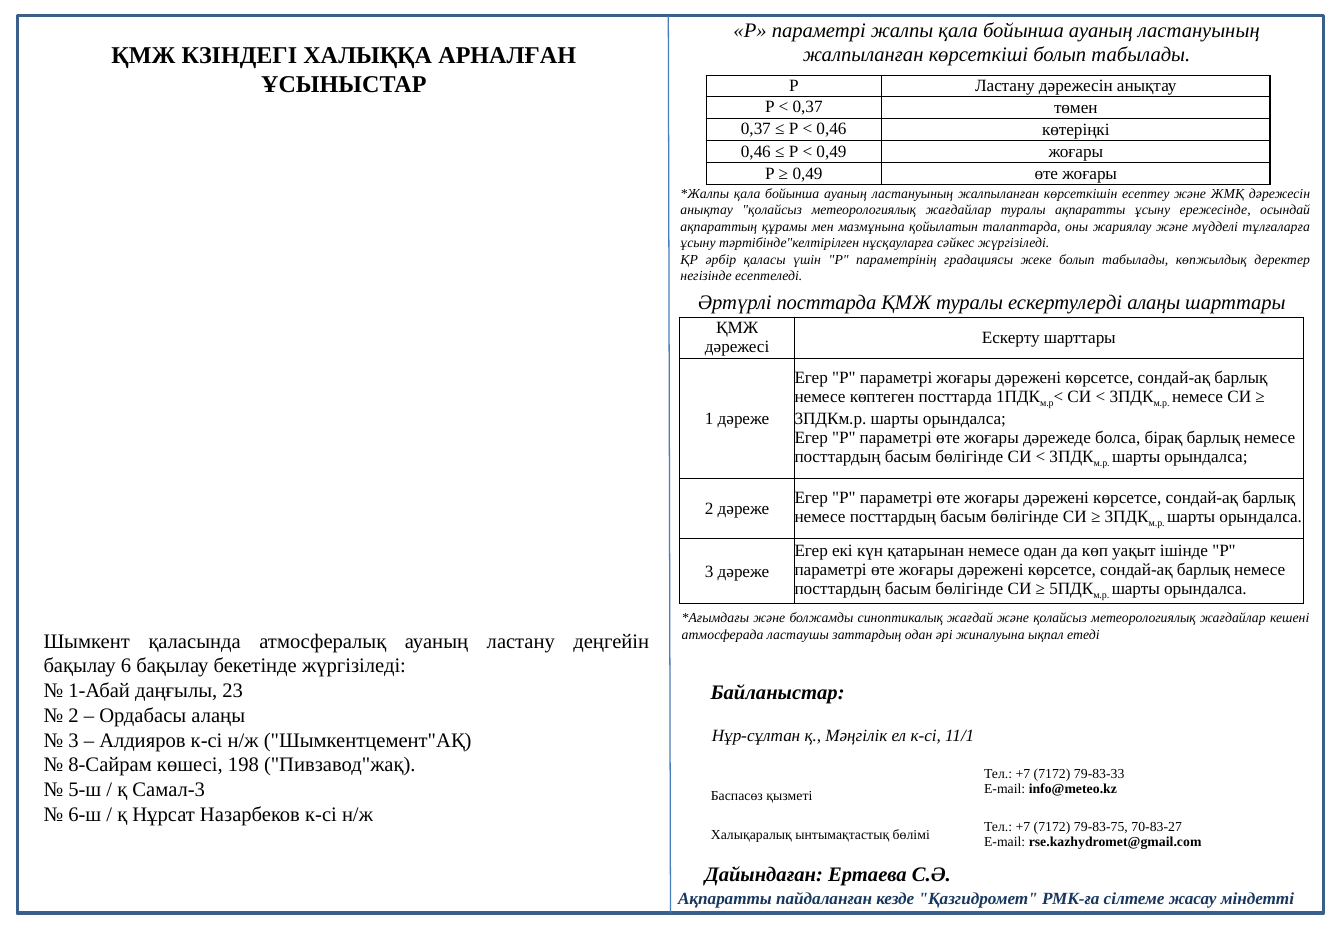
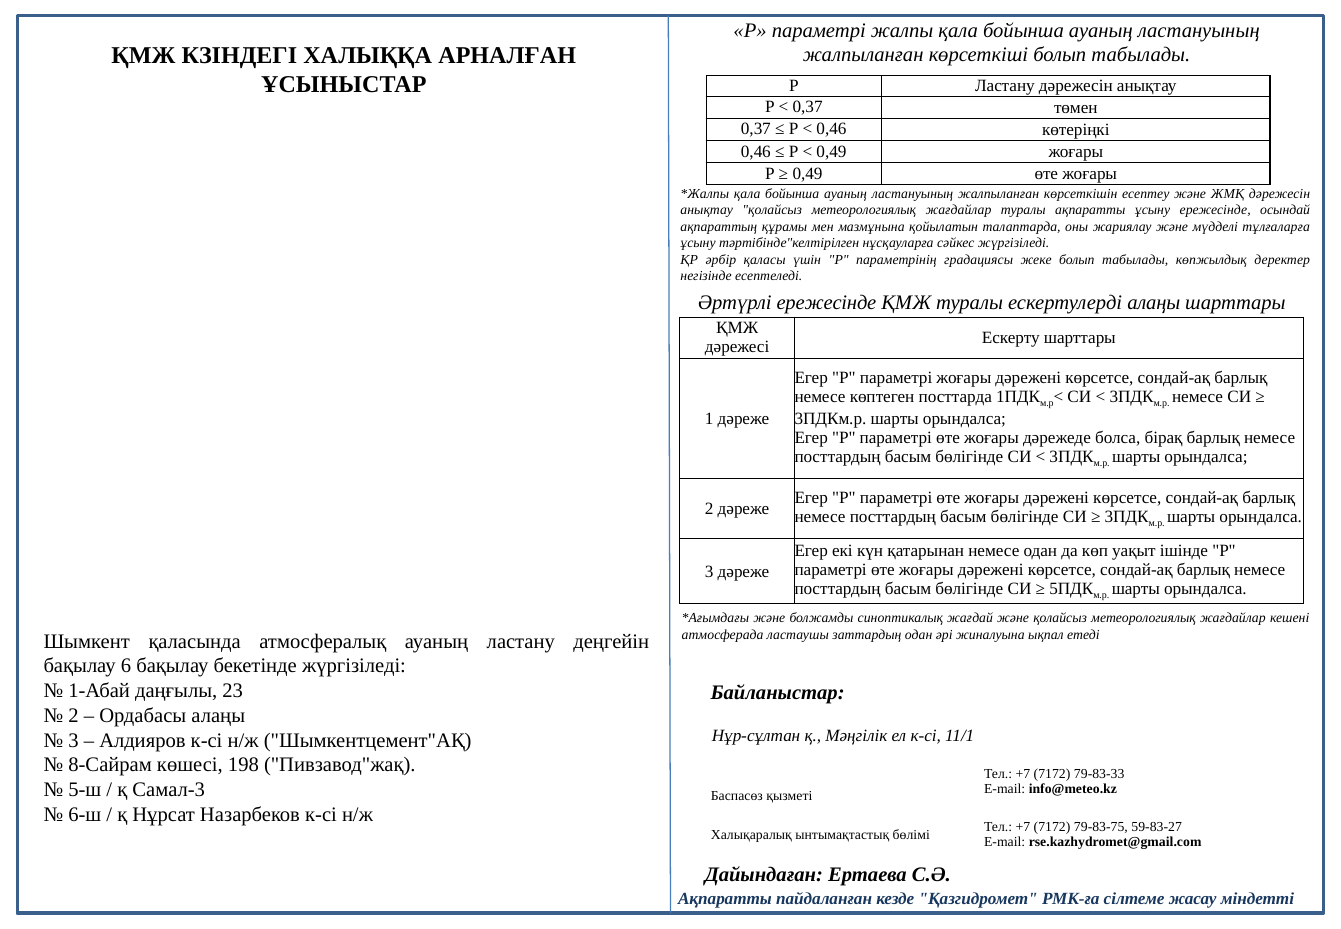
Әртүрлі посттарда: посттарда -> ережесінде (826, 302)
70-83-27: 70-83-27 -> 59-83-27 (1157, 827)
